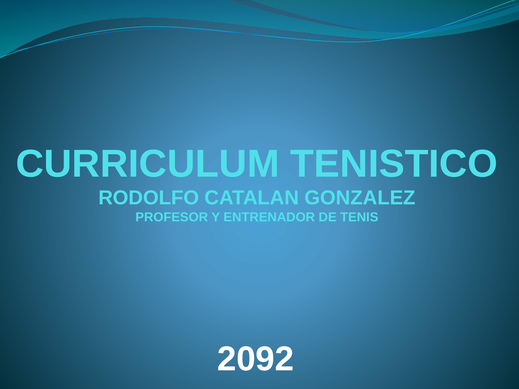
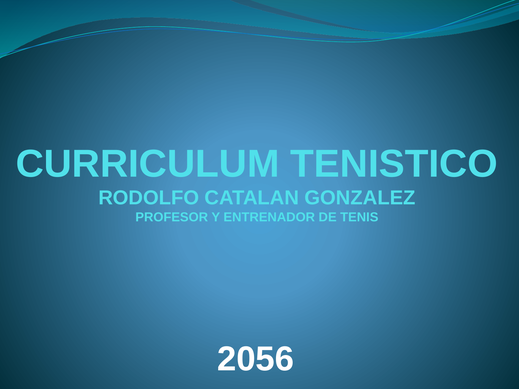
2092: 2092 -> 2056 (256, 359)
